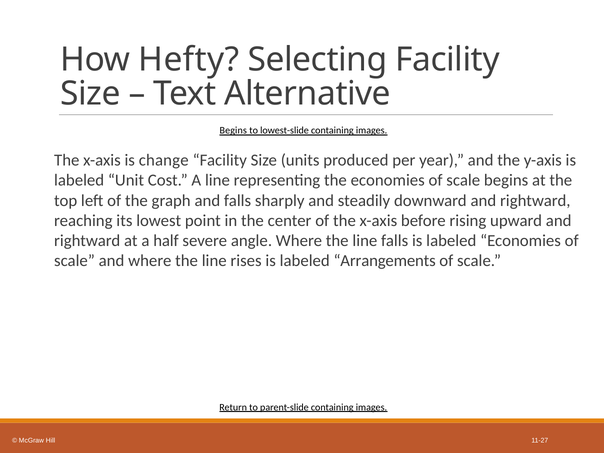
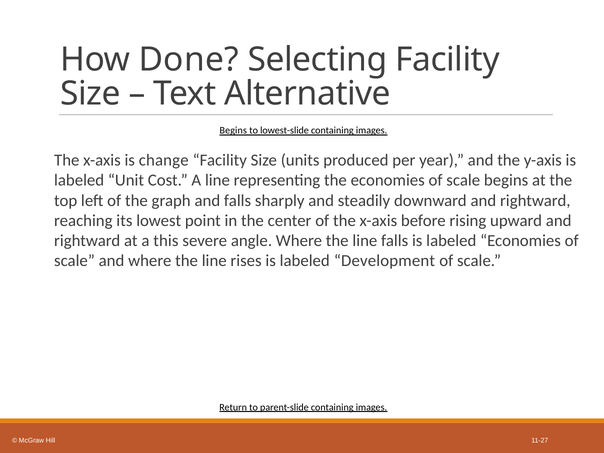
Hefty: Hefty -> Done (189, 60)
half: half -> this (166, 241)
Arrangements: Arrangements -> Development (384, 261)
